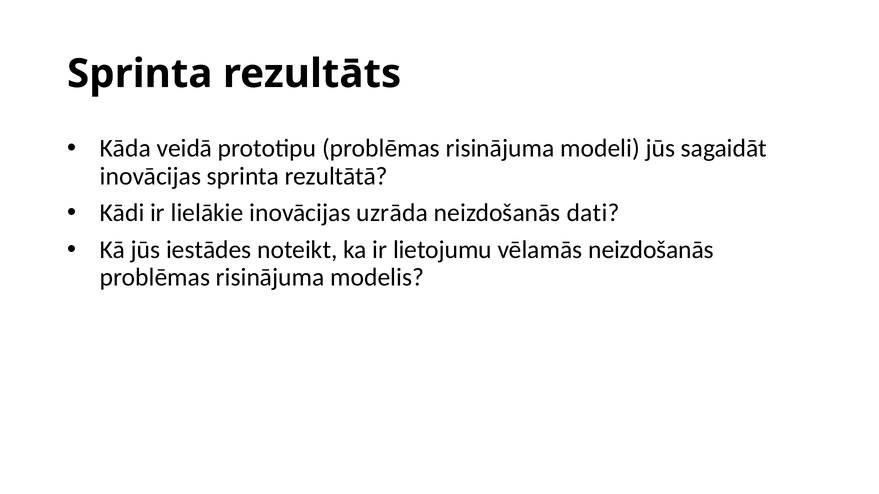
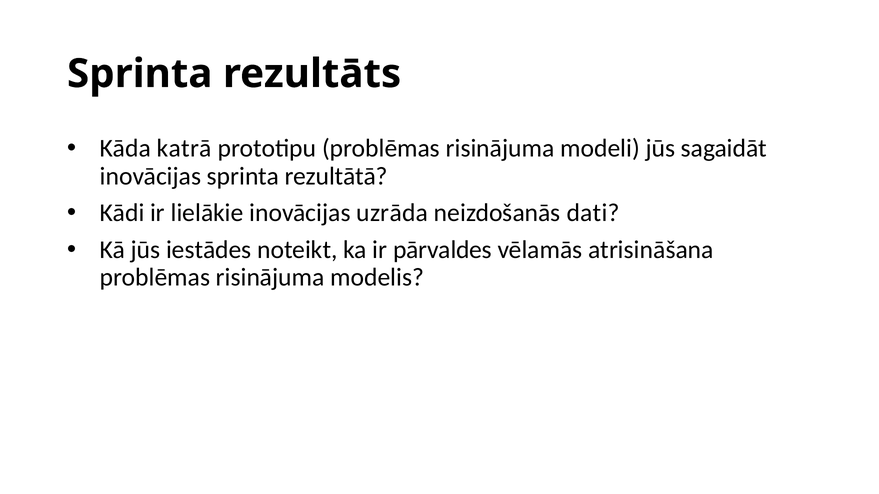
veidā: veidā -> katrā (184, 149)
lietojumu: lietojumu -> pārvaldes (443, 250)
vēlamās neizdošanās: neizdošanās -> atrisināšana (651, 250)
